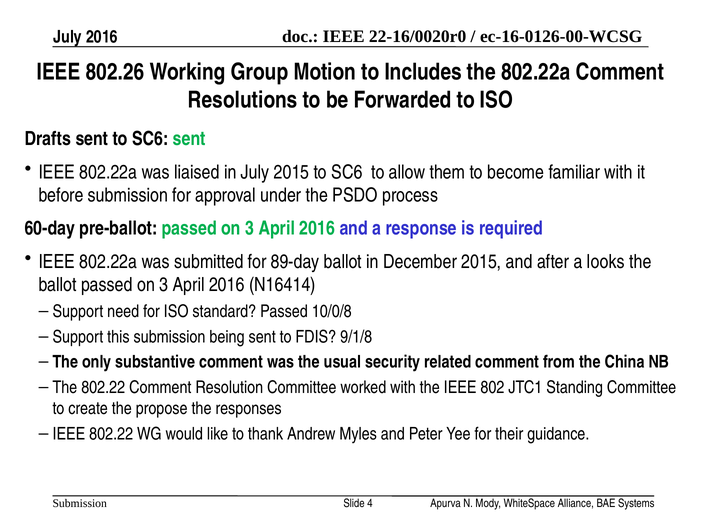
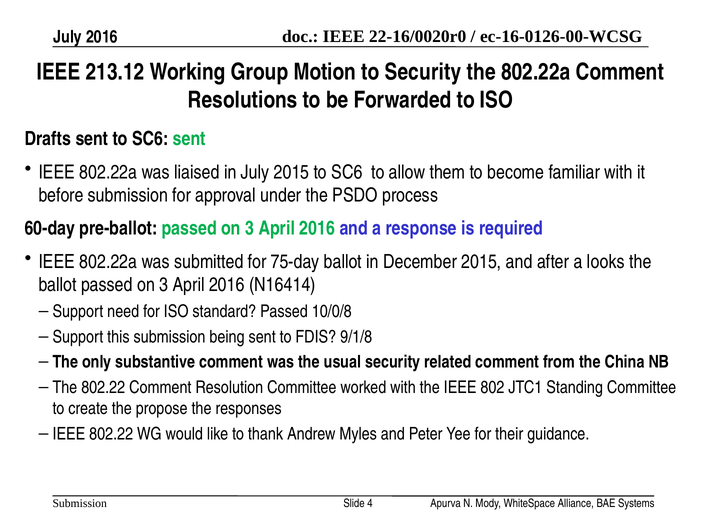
802.26: 802.26 -> 213.12 (115, 72)
to Includes: Includes -> Security (423, 72)
89-day: 89-day -> 75-day (295, 262)
